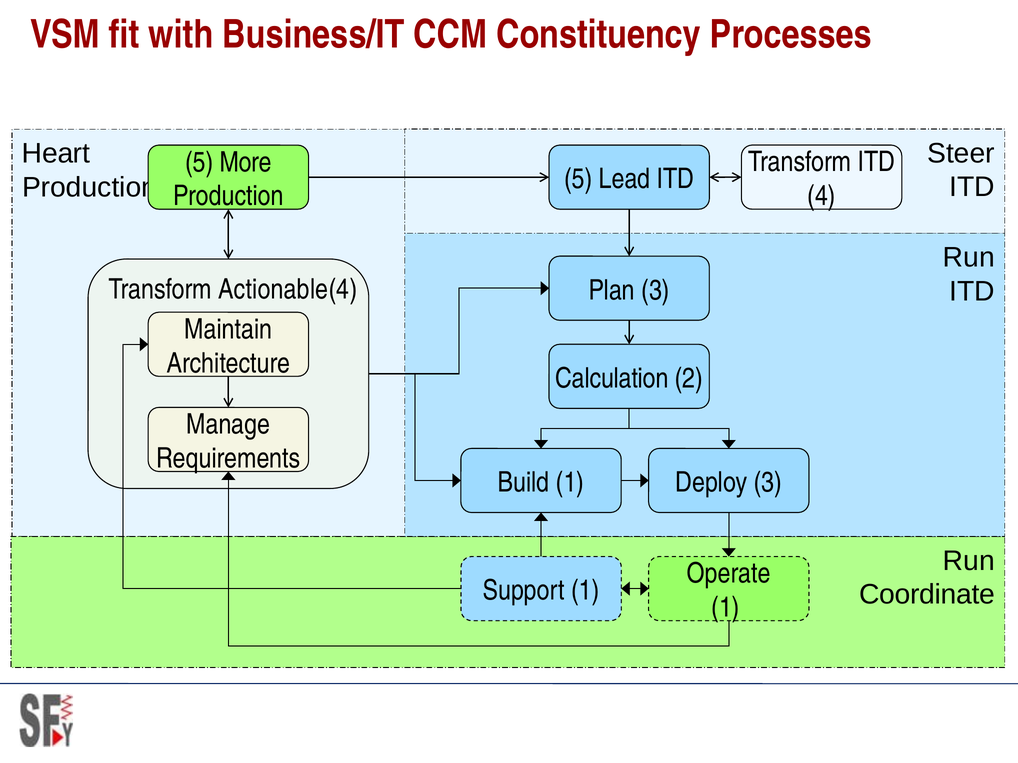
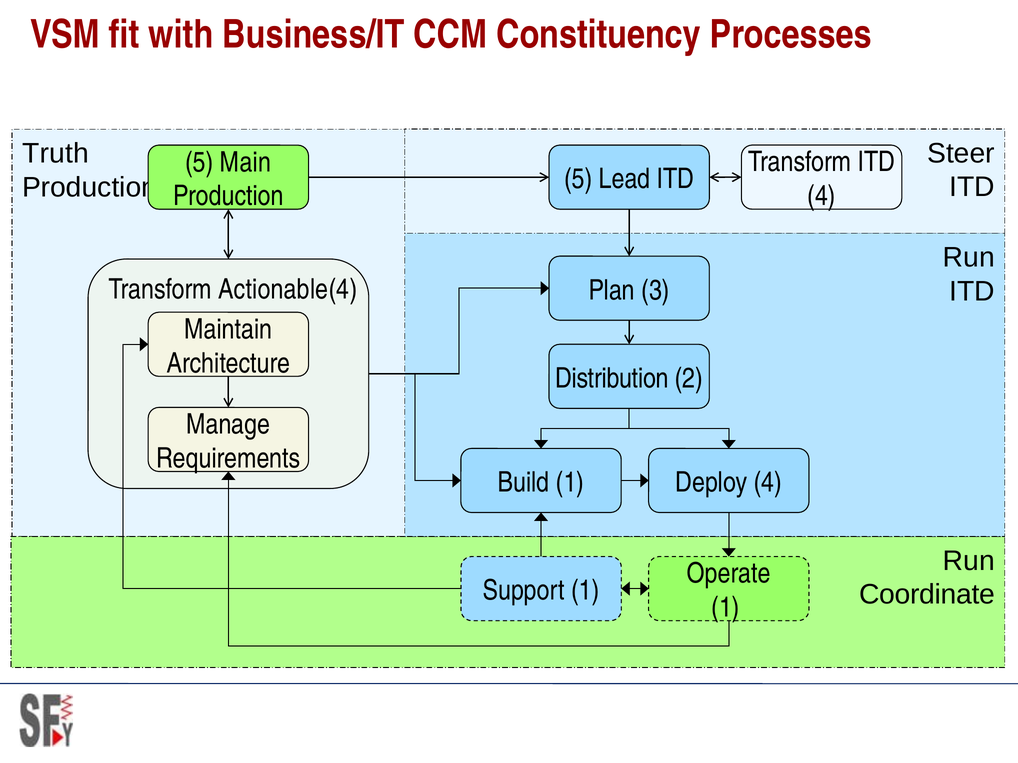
Heart: Heart -> Truth (56, 153)
More: More -> Main (246, 162)
Calculation: Calculation -> Distribution (612, 379)
Deploy 3: 3 -> 4 (768, 483)
